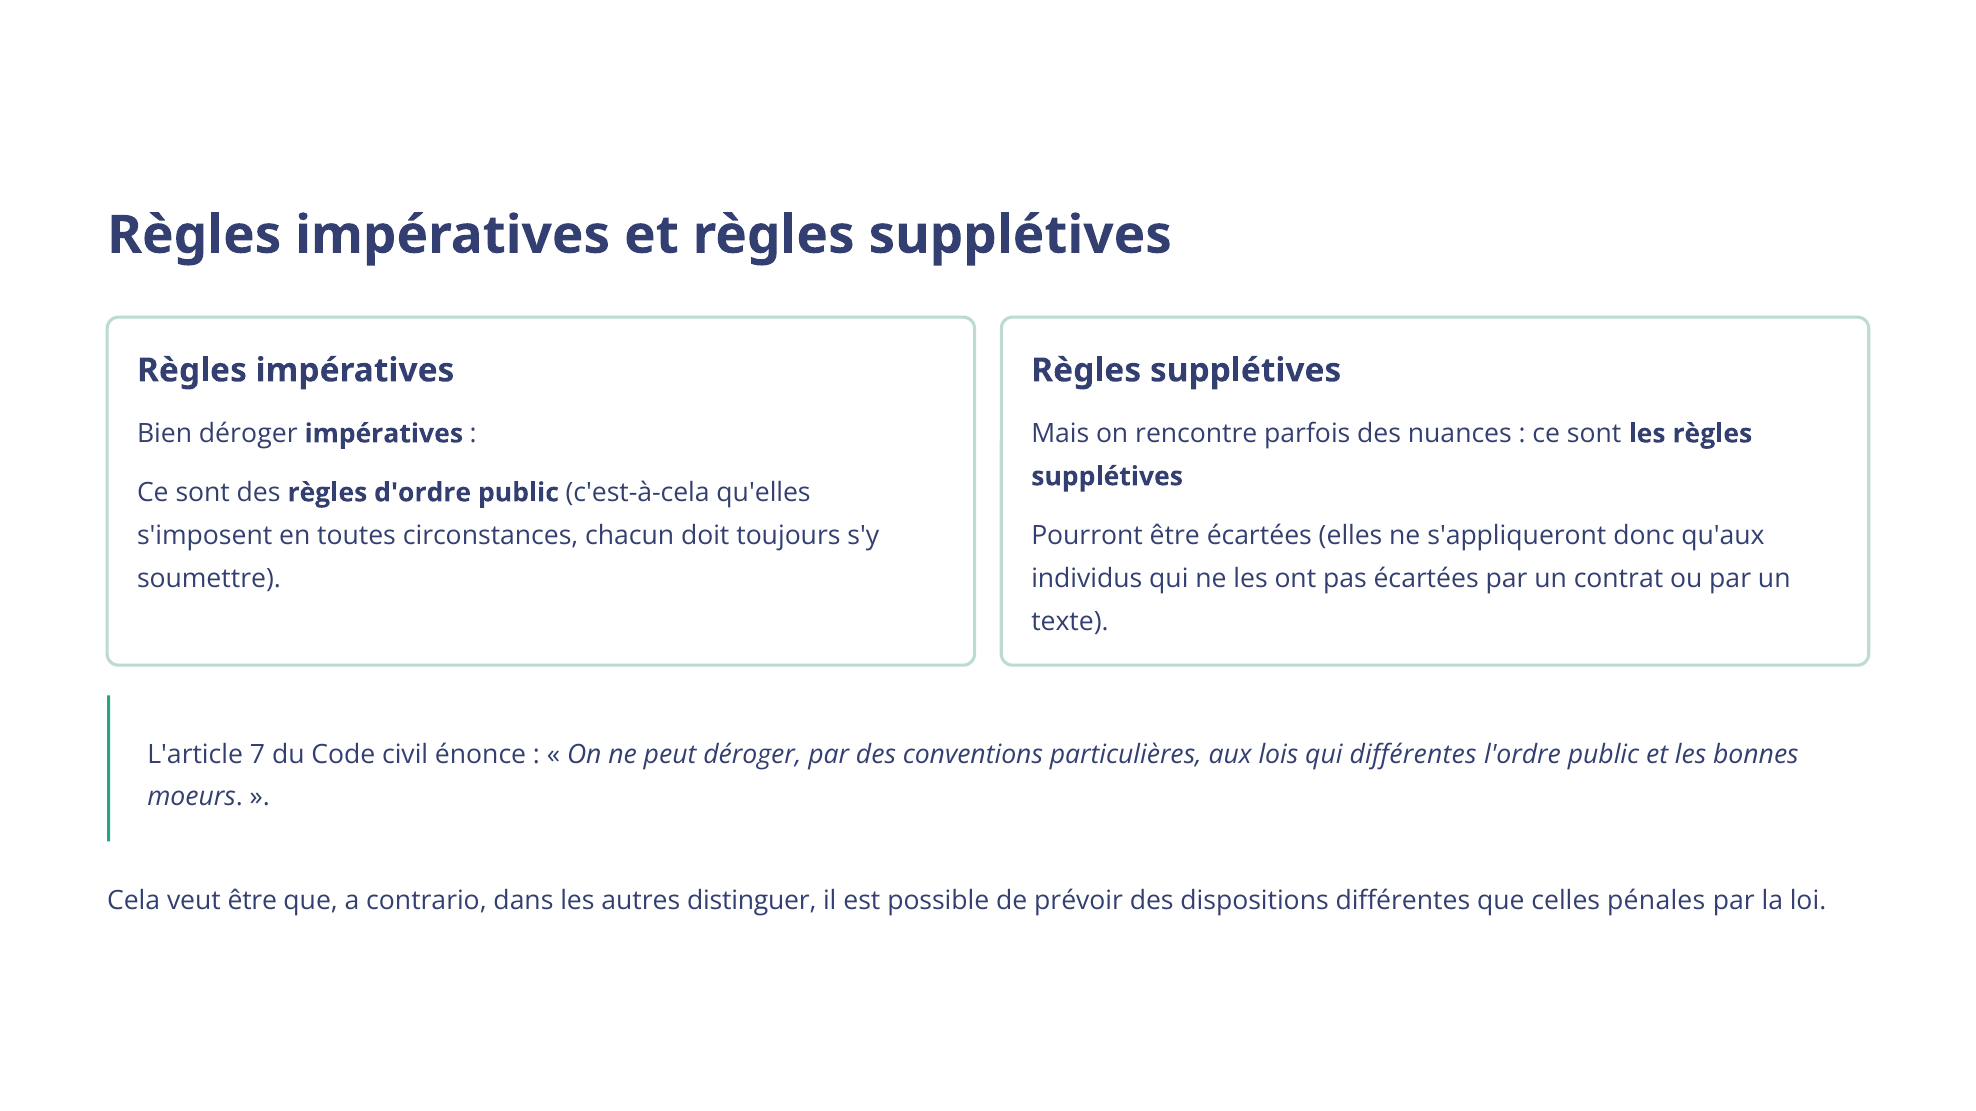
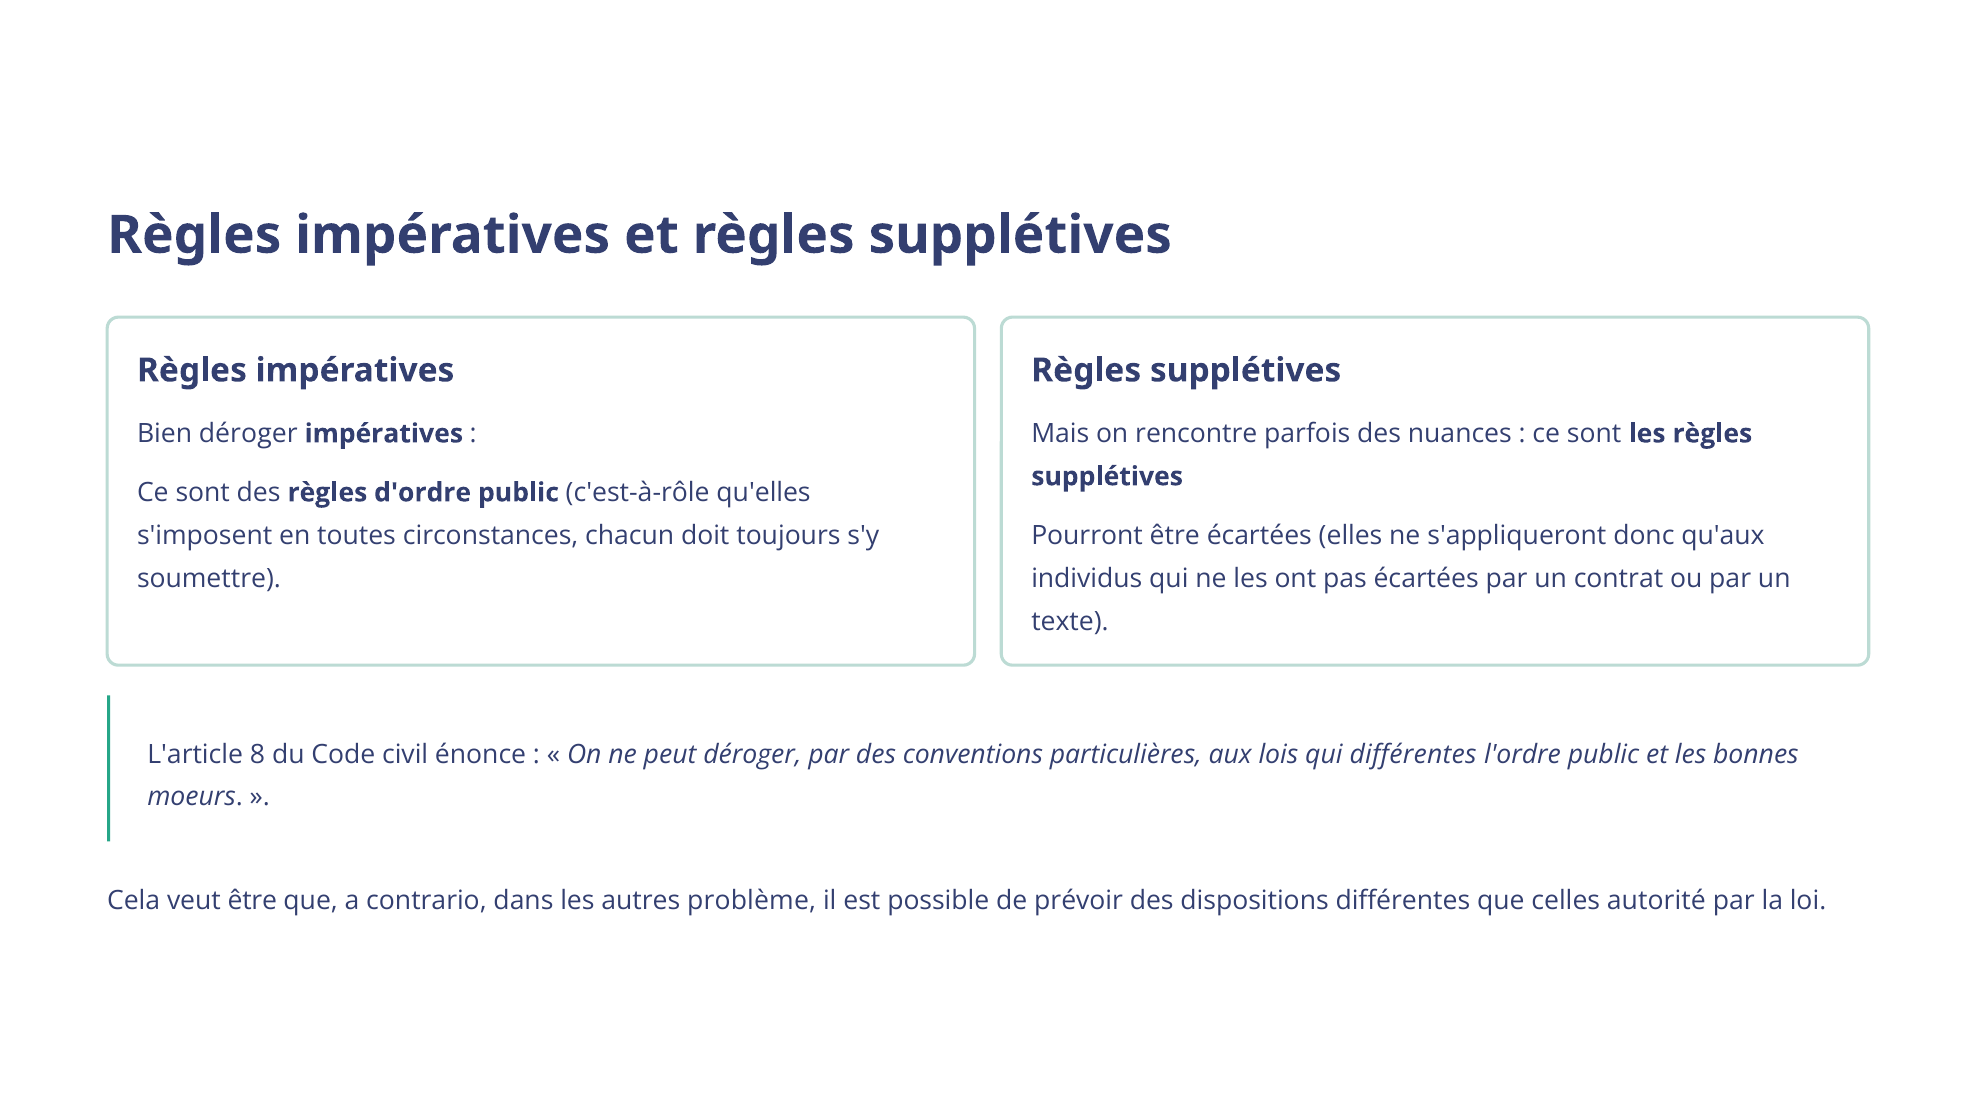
c'est-à-cela: c'est-à-cela -> c'est-à-rôle (638, 493)
7: 7 -> 8 (257, 755)
distinguer: distinguer -> problème (752, 901)
pénales: pénales -> autorité (1656, 901)
